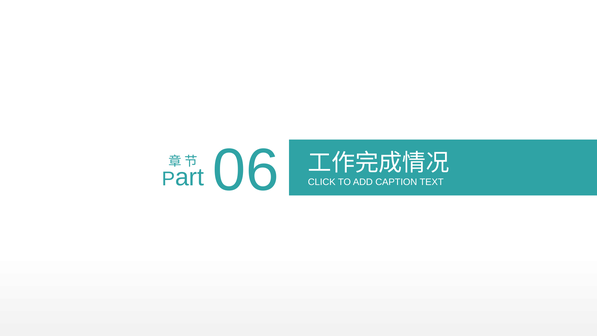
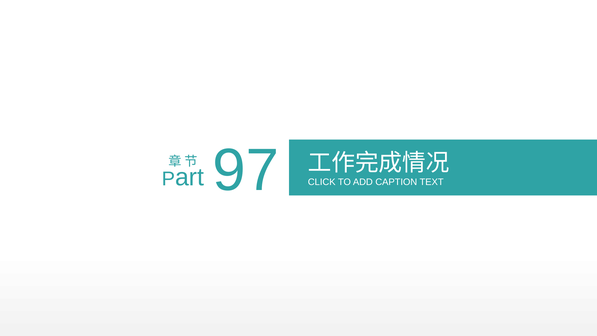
06: 06 -> 97 (246, 170)
